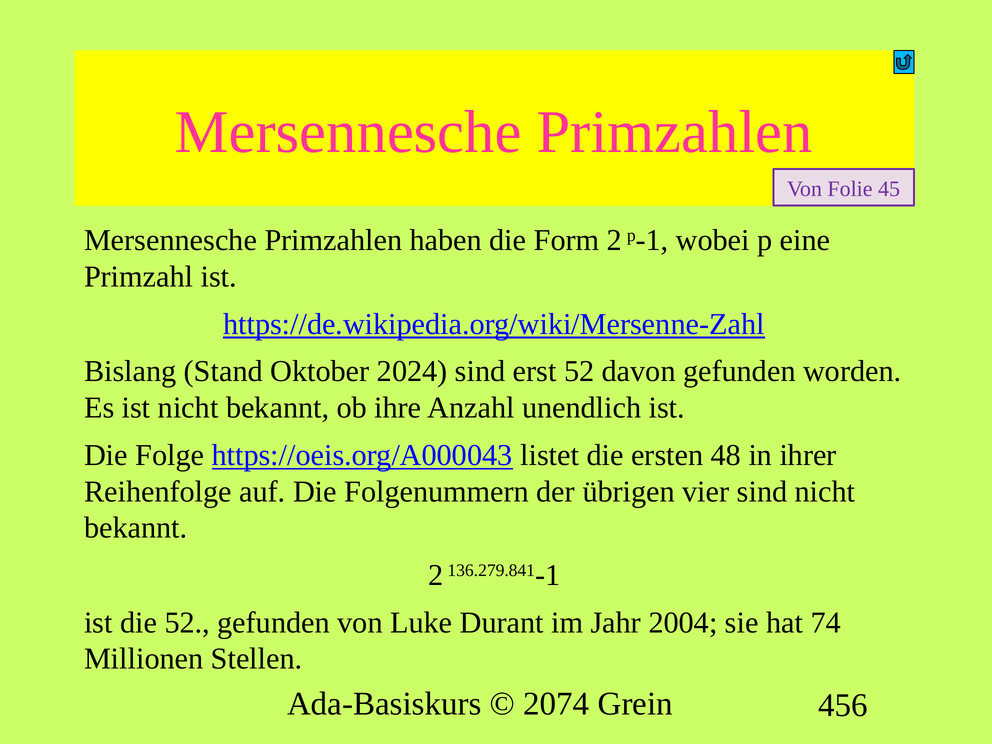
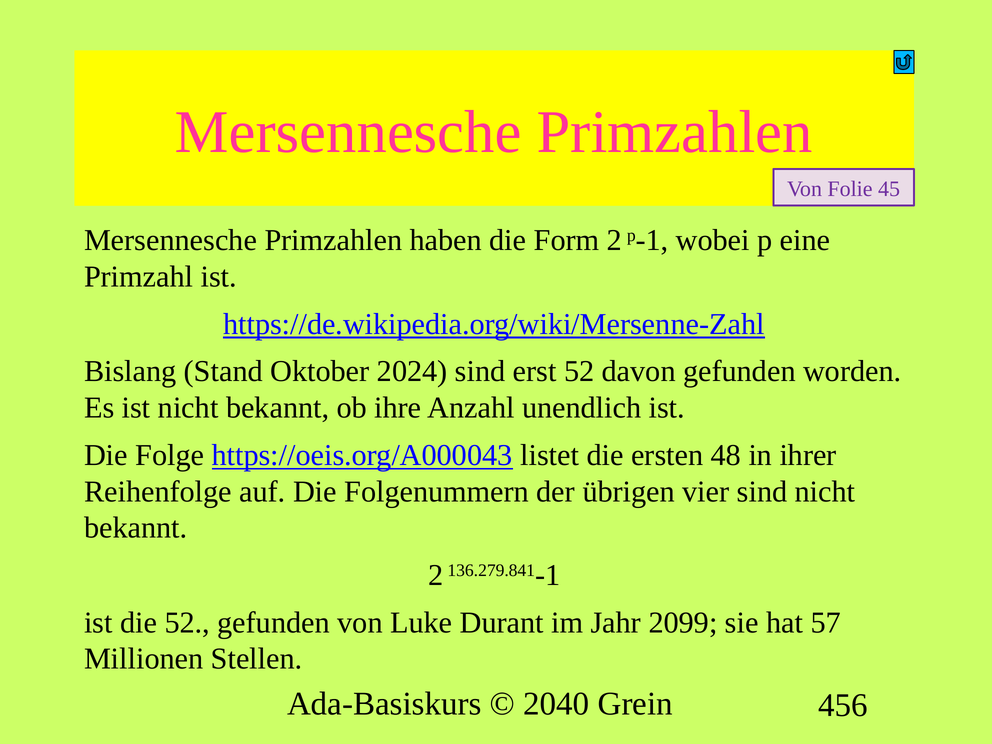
2004: 2004 -> 2099 (683, 623)
74: 74 -> 57 (826, 623)
2074: 2074 -> 2040 (556, 704)
